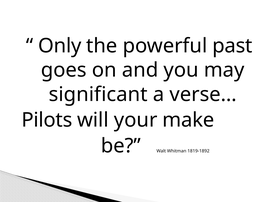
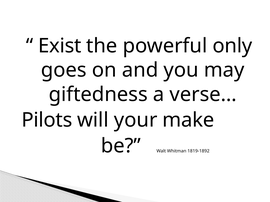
Only: Only -> Exist (60, 46)
past: past -> only (232, 46)
significant: significant -> giftedness (98, 95)
